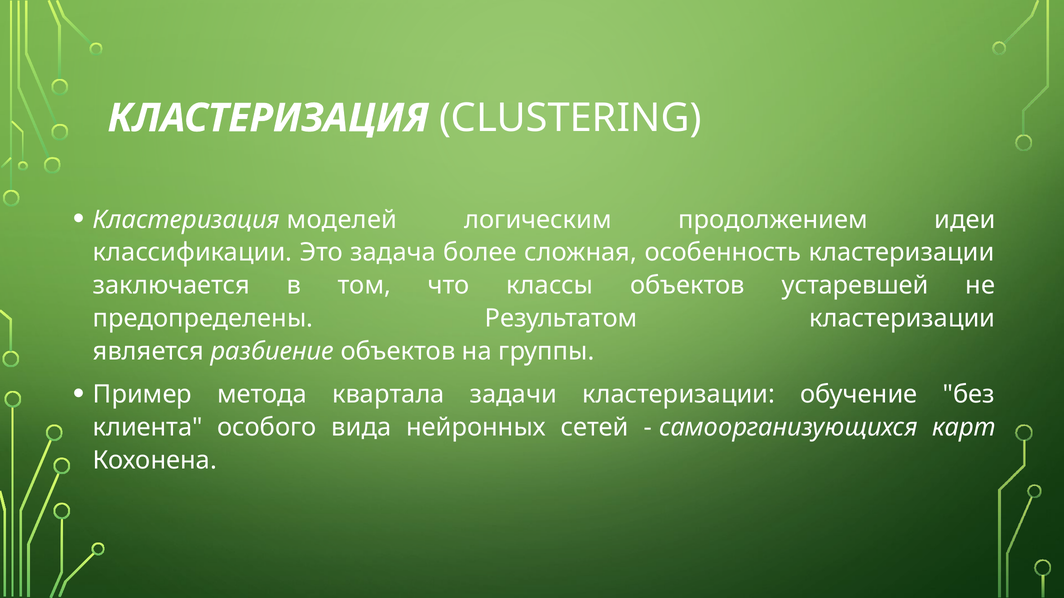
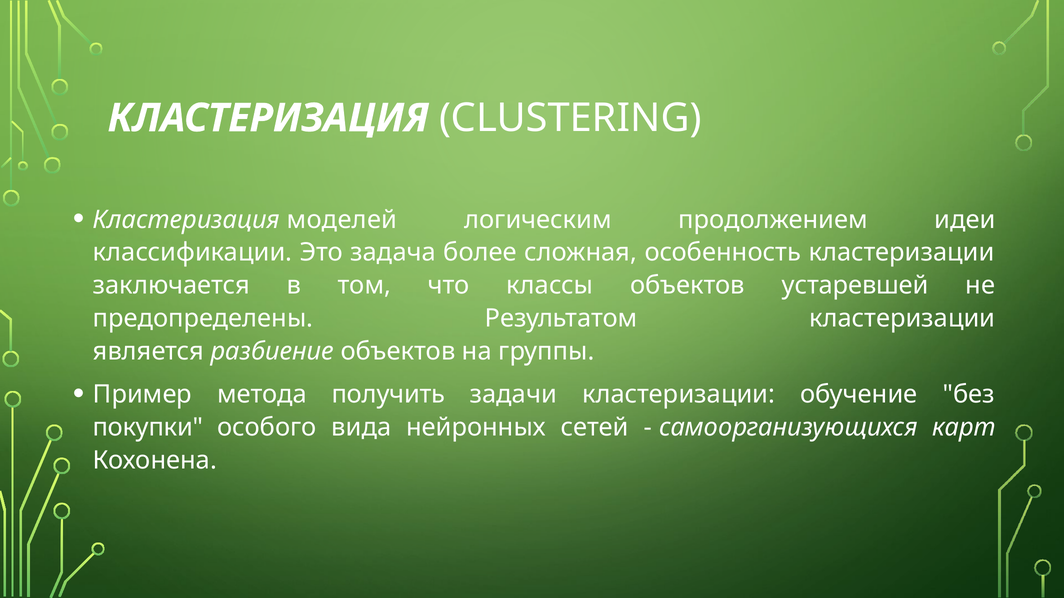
квартала: квартала -> получить (388, 395)
клиента: клиента -> покупки (148, 428)
